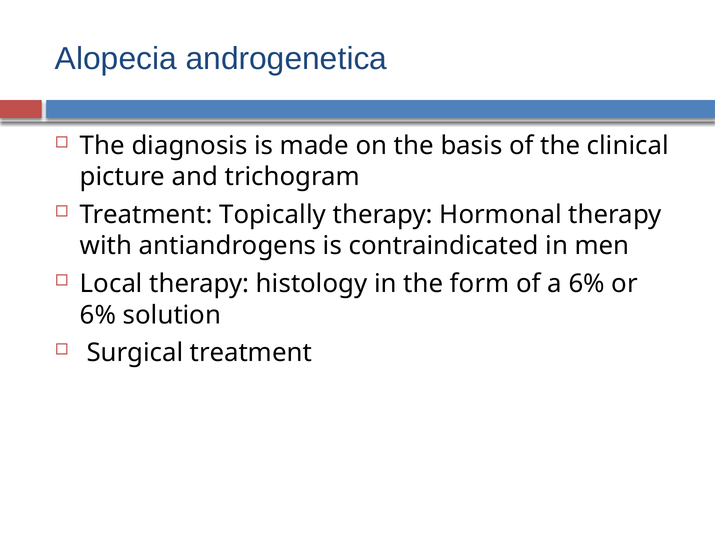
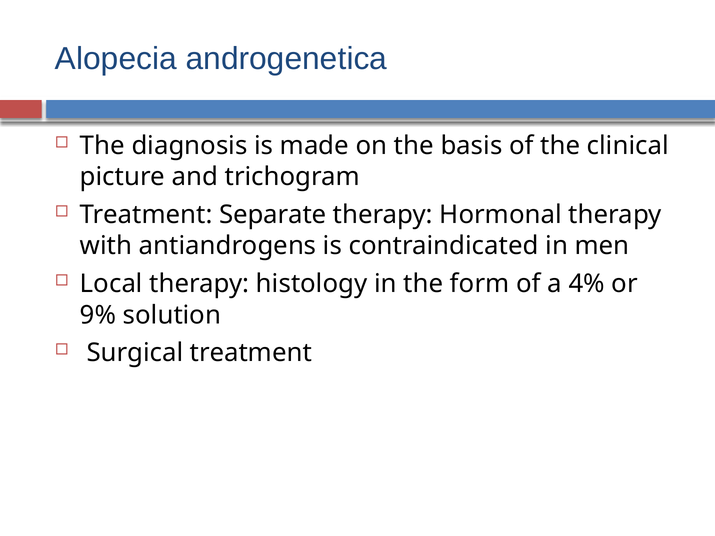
Topically: Topically -> Separate (273, 215)
a 6%: 6% -> 4% (587, 284)
6%: 6% -> 9% (98, 315)
